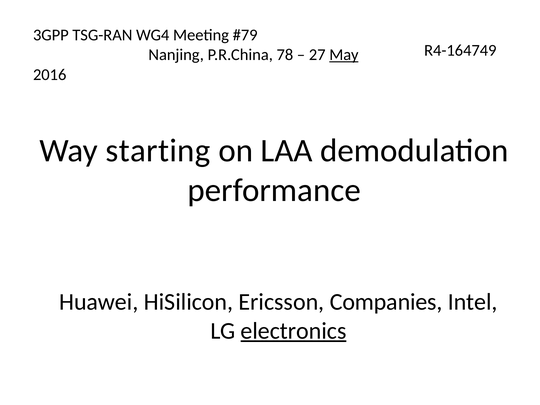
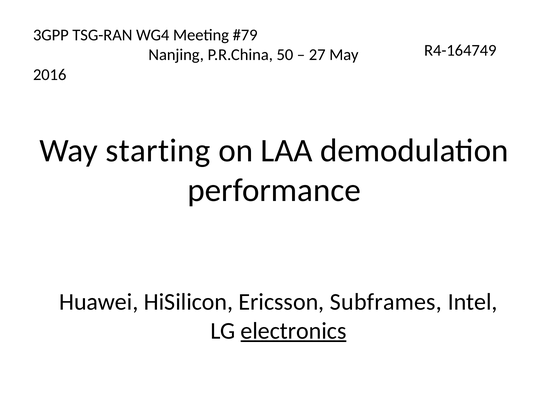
78: 78 -> 50 (285, 55)
May underline: present -> none (344, 55)
Companies: Companies -> Subframes (386, 302)
